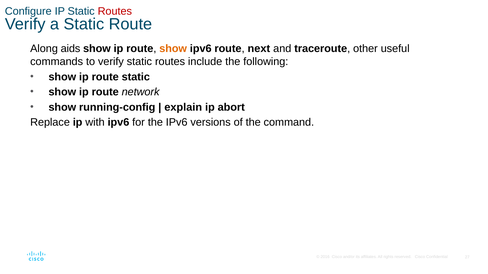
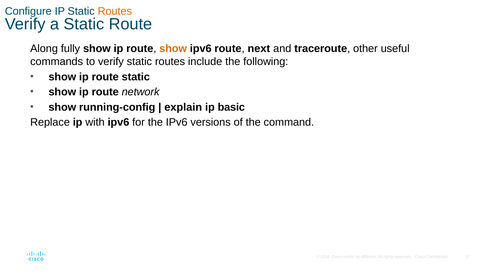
Routes colour: red -> orange (115, 11)
aids: aids -> fully (70, 49)
abort: abort -> basic (231, 107)
